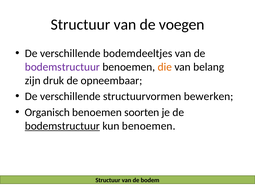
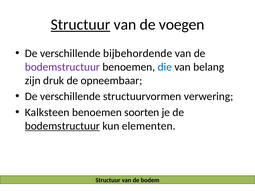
Structuur underline: none -> present (81, 25)
bodemdeeltjes: bodemdeeltjes -> bijbehordende (138, 53)
die colour: orange -> blue (165, 67)
bewerken: bewerken -> verwering (209, 97)
Organisch: Organisch -> Kalksteen (47, 112)
kun benoemen: benoemen -> elementen (149, 126)
